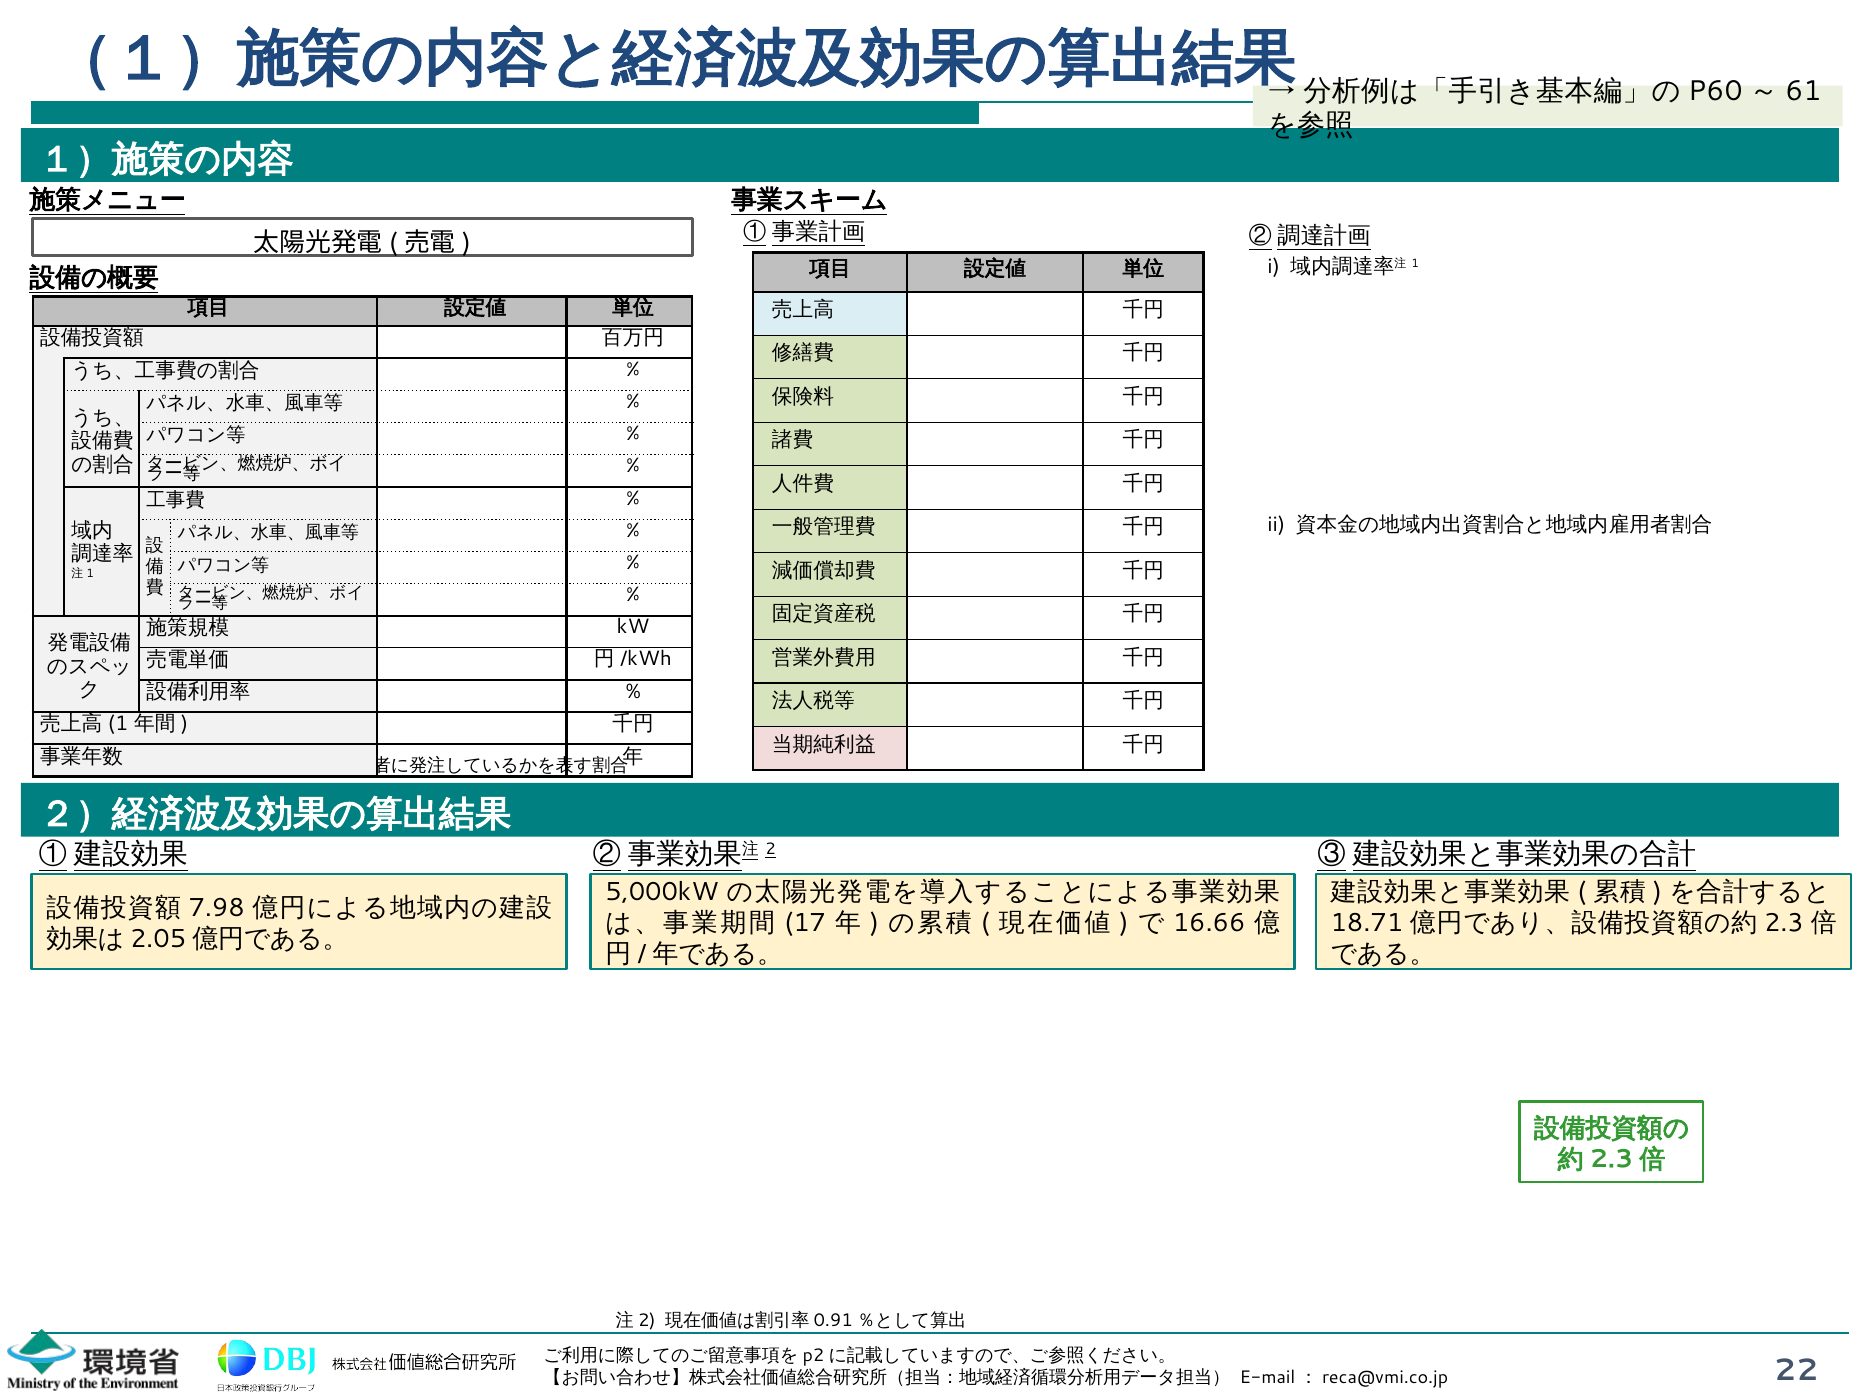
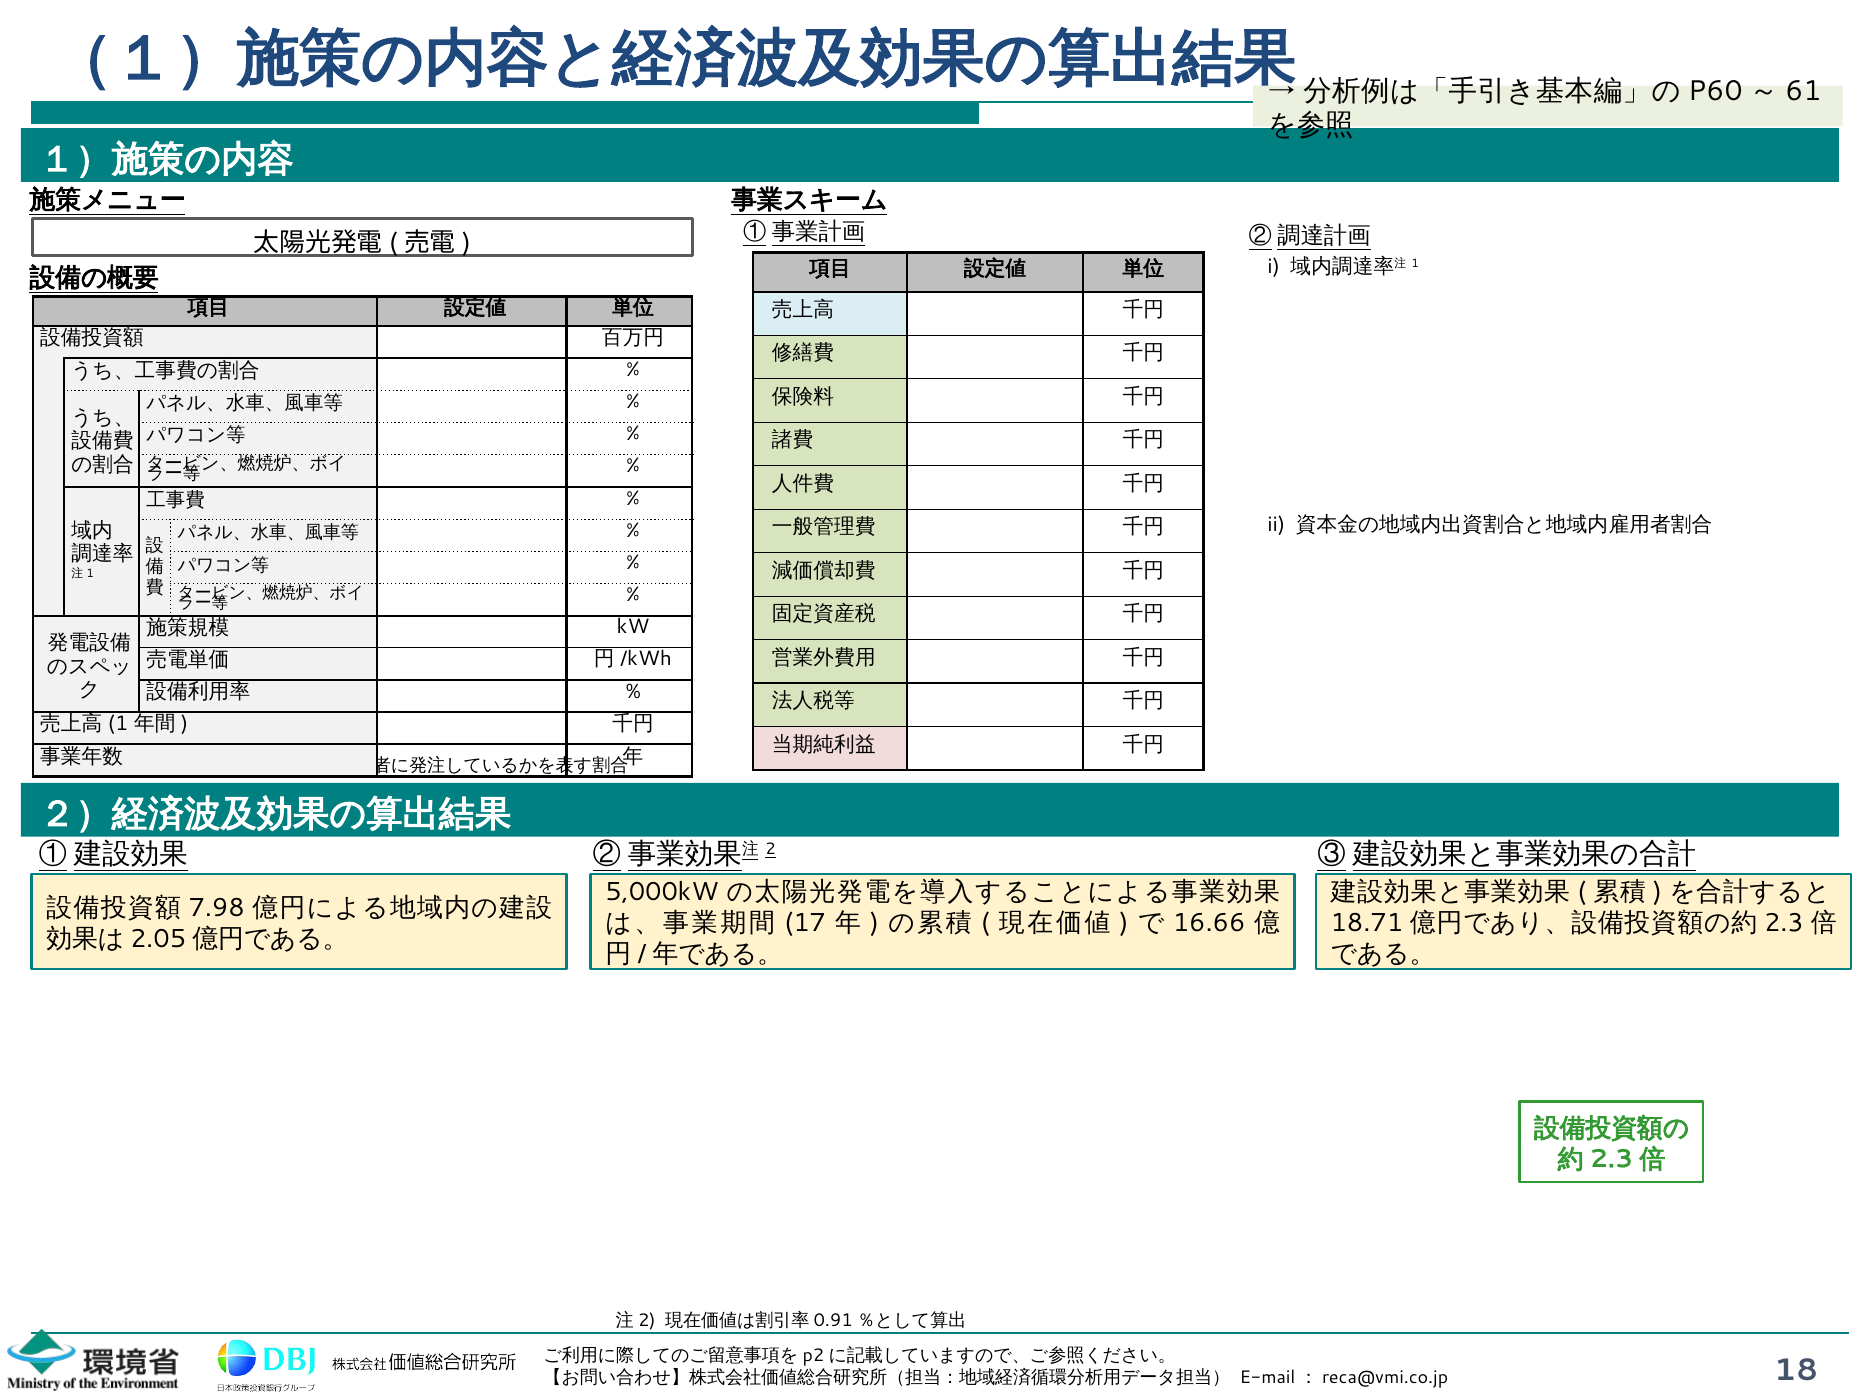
22: 22 -> 18 (1796, 1370)
